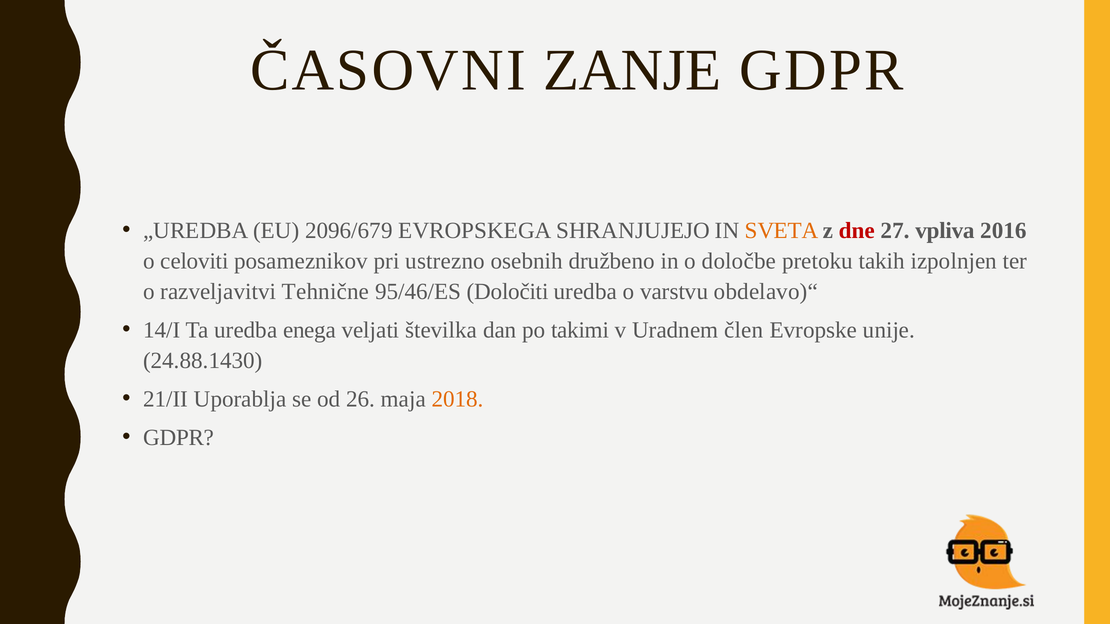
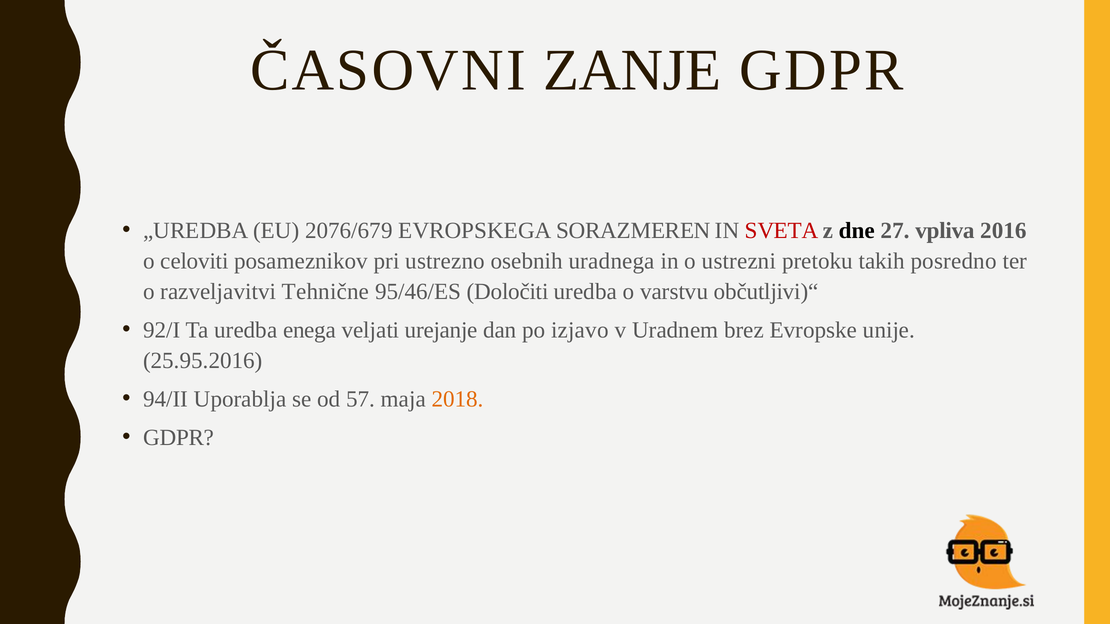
2096/679: 2096/679 -> 2076/679 (349, 231)
SHRANJUJEJO: SHRANJUJEJO -> SORAZMEREN (633, 231)
SVETA colour: orange -> red (782, 231)
dne colour: red -> black (857, 231)
družbeno: družbeno -> uradnega (612, 261)
določbe: določbe -> ustrezni (739, 261)
izpolnjen: izpolnjen -> posredno (954, 261)
obdelavo)“: obdelavo)“ -> občutljivi)“ (766, 292)
14/I: 14/I -> 92/I (162, 330)
številka: številka -> urejanje (441, 330)
takimi: takimi -> izjavo (580, 330)
člen: člen -> brez (744, 330)
24.88.1430: 24.88.1430 -> 25.95.2016 (203, 361)
21/II: 21/II -> 94/II (166, 399)
26: 26 -> 57 (361, 399)
